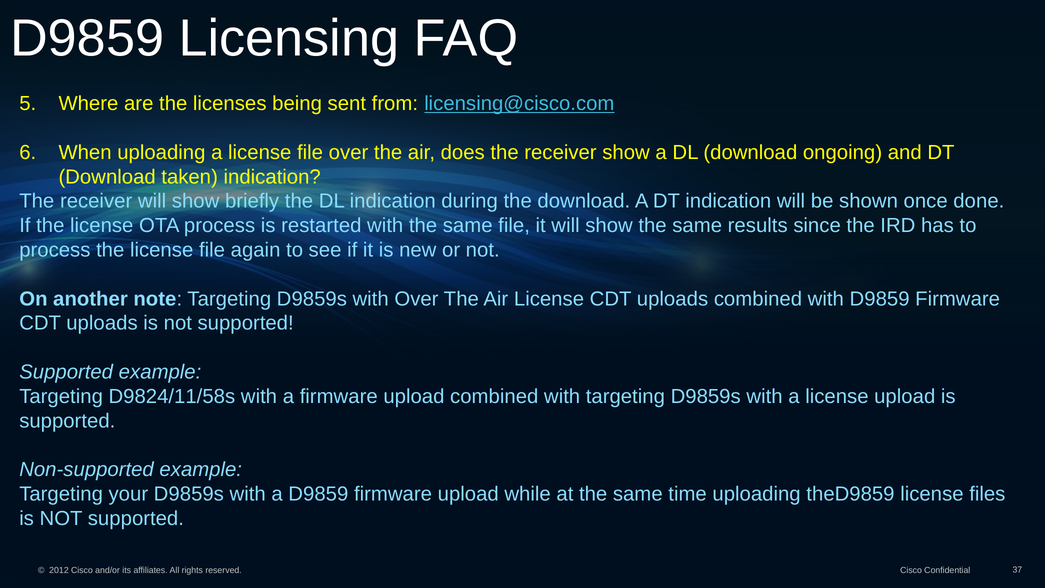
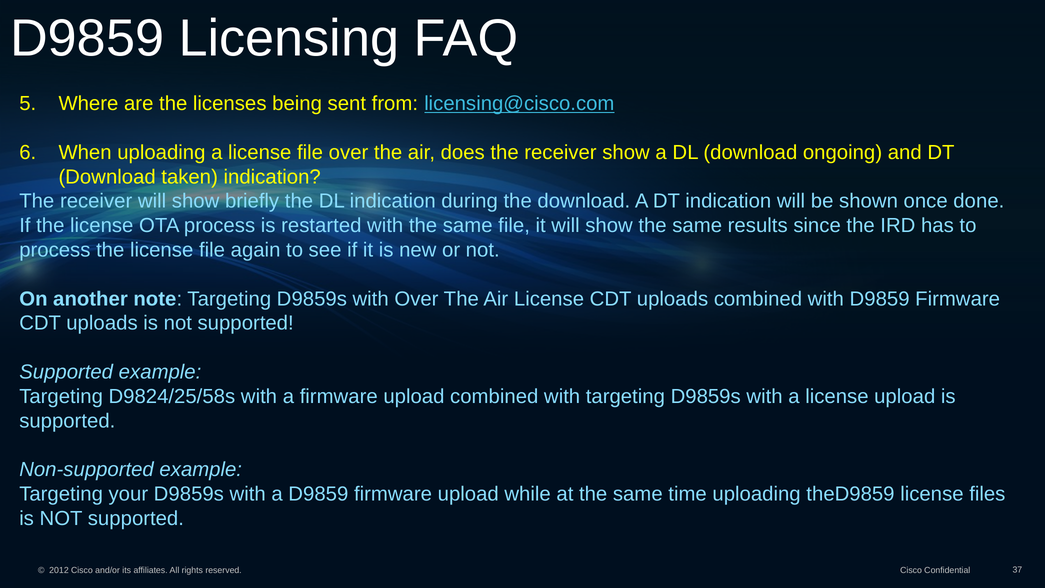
D9824/11/58s: D9824/11/58s -> D9824/25/58s (172, 396)
